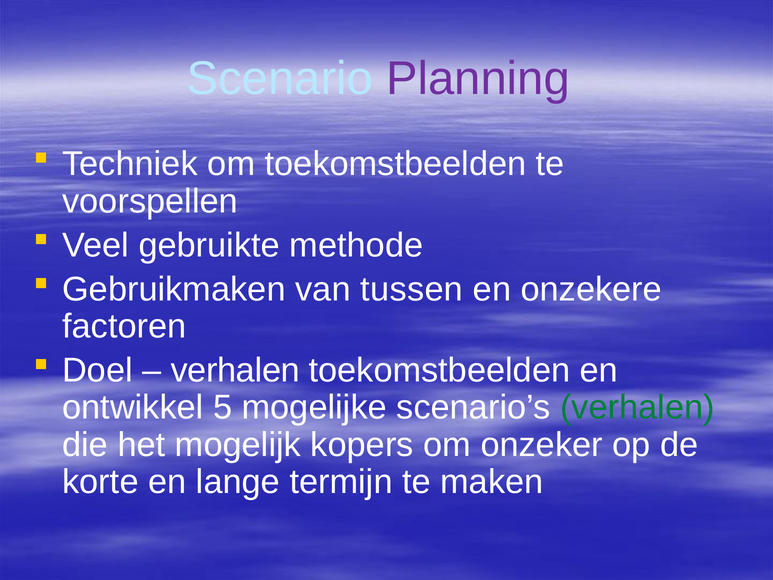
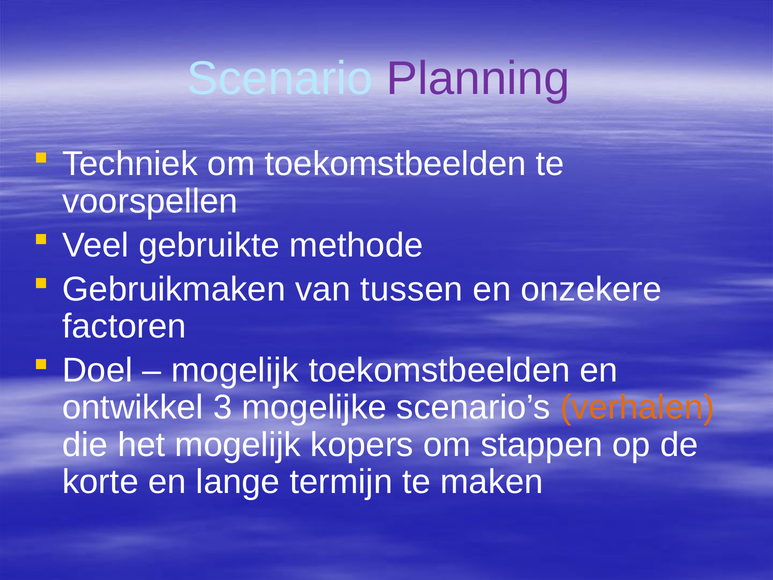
verhalen: verhalen -> mogelijk (235, 370)
5: 5 -> 3 (223, 407)
verhalen colour: green -> orange (637, 407)
onzeker: onzeker -> stappen (542, 444)
